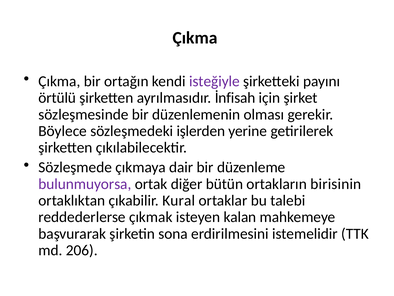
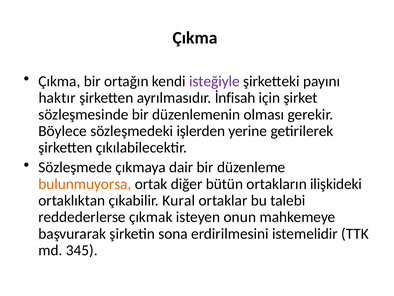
örtülü: örtülü -> haktır (57, 98)
bulunmuyorsa colour: purple -> orange (85, 184)
birisinin: birisinin -> ilişkideki (336, 184)
kalan: kalan -> onun (240, 217)
206: 206 -> 345 (82, 250)
